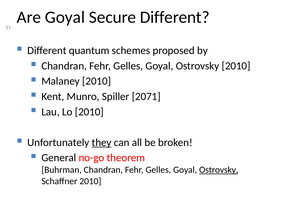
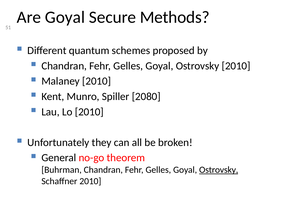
Secure Different: Different -> Methods (175, 17)
2071: 2071 -> 2080 (146, 96)
they underline: present -> none (102, 142)
